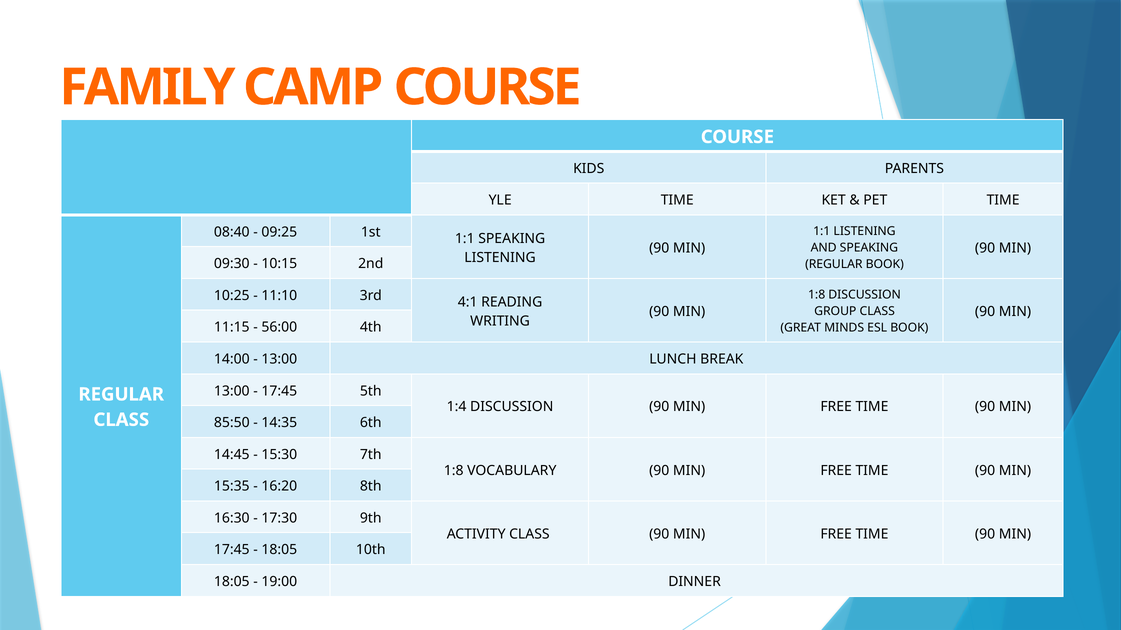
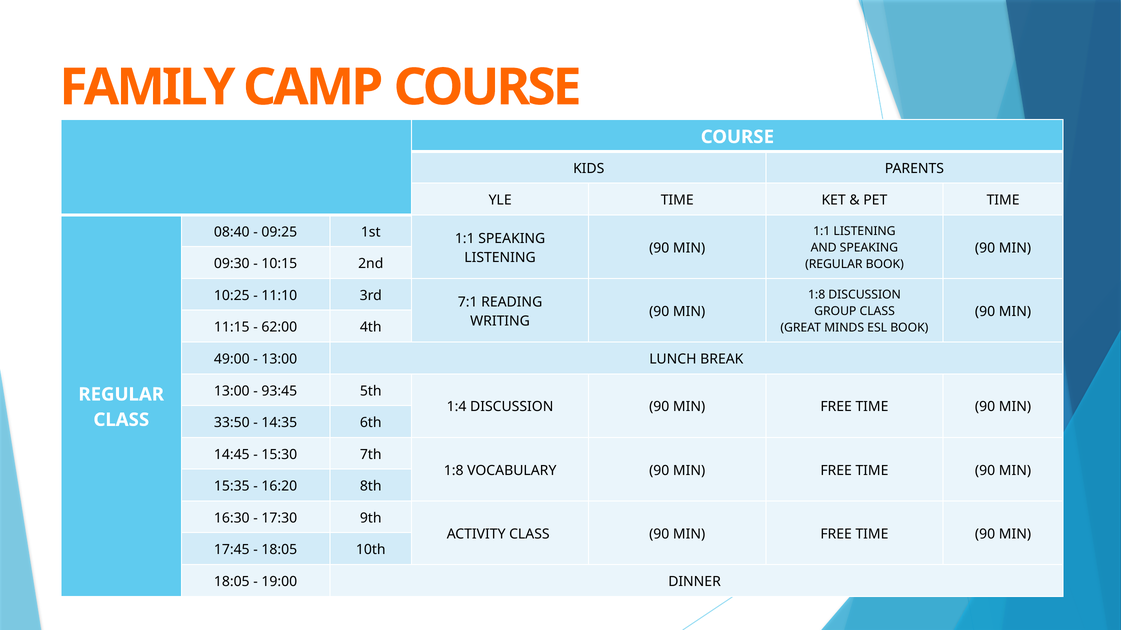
4:1: 4:1 -> 7:1 (468, 302)
56:00: 56:00 -> 62:00 (279, 328)
14:00: 14:00 -> 49:00 (232, 359)
17:45: 17:45 -> 93:45 (279, 391)
85:50: 85:50 -> 33:50 (232, 423)
